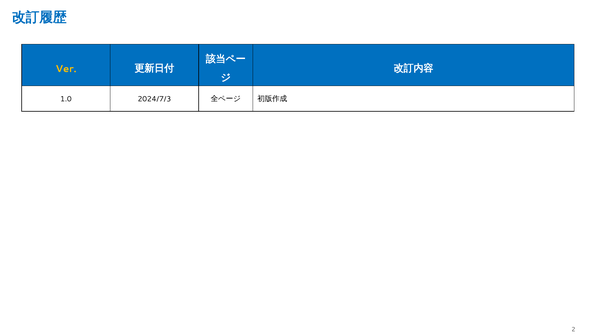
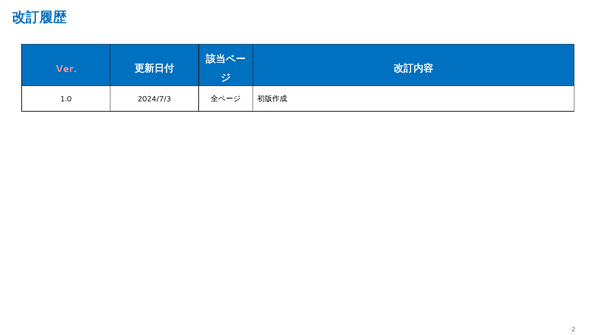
Ver colour: yellow -> pink (66, 69)
